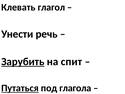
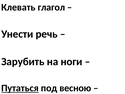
Зарубить underline: present -> none (23, 61)
спит: спит -> ноги (72, 61)
глагола: глагола -> весною (75, 88)
